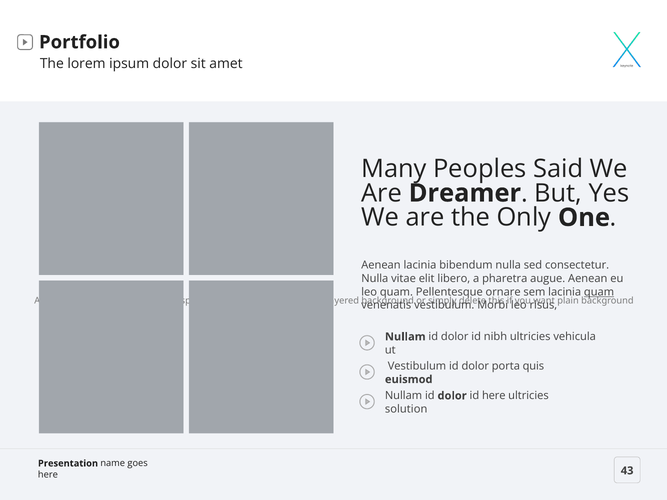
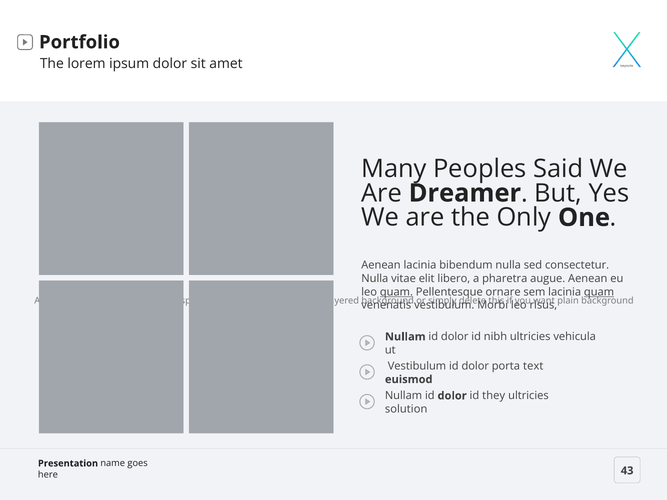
quam underline: none -> present (396, 292)
quis: quis -> text (533, 366)
id here: here -> they (494, 396)
